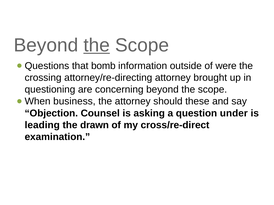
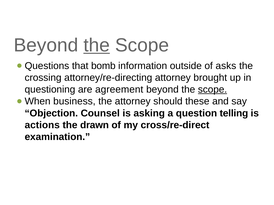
were: were -> asks (226, 66)
concerning: concerning -> agreement (119, 90)
scope underline: none -> present (212, 90)
under: under -> telling (234, 113)
leading: leading -> actions (42, 125)
